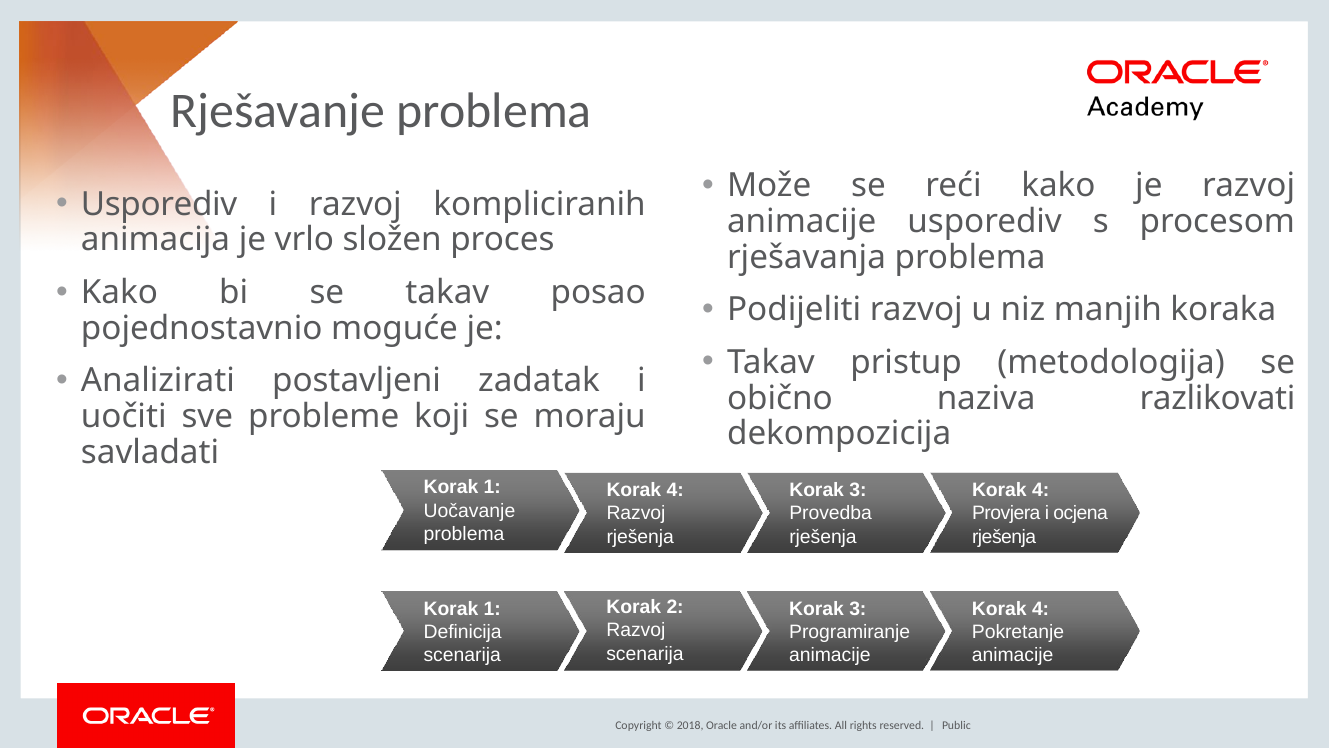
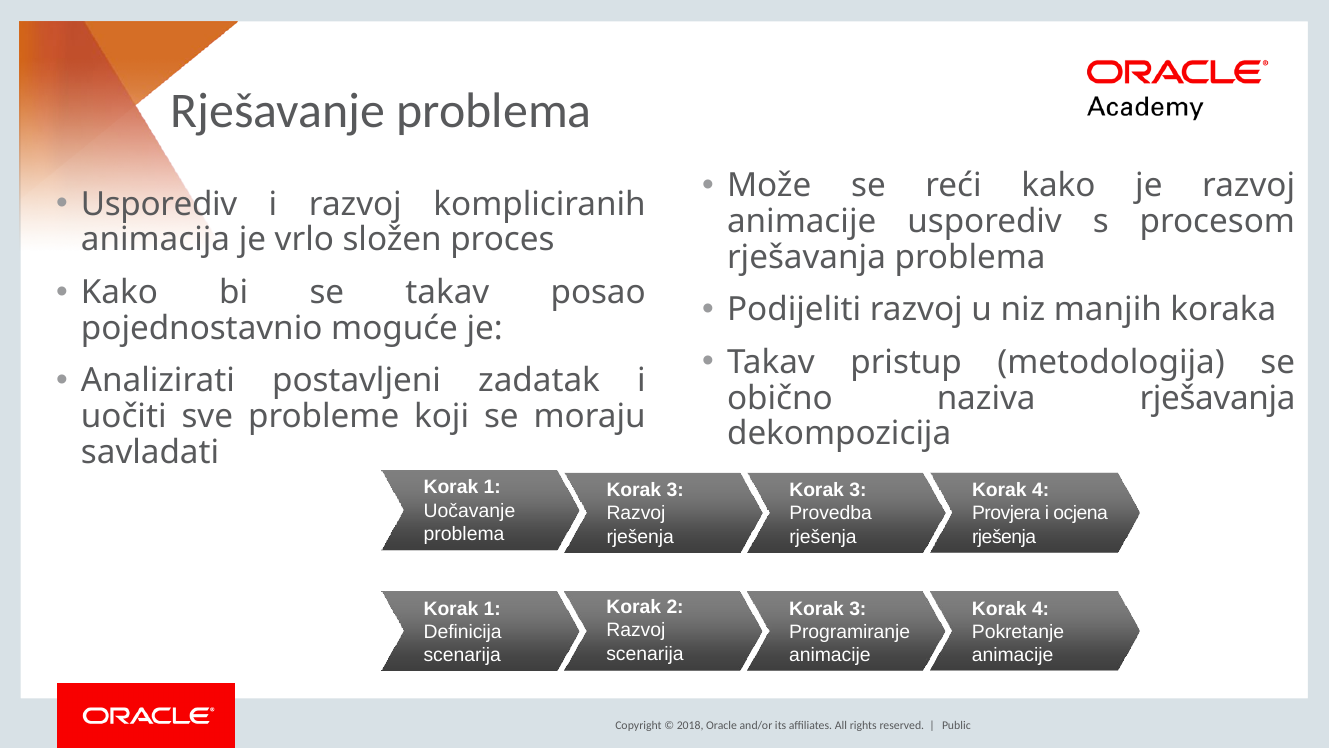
naziva razlikovati: razlikovati -> rješavanja (1218, 398)
4: 4 -> 3 (675, 490)
